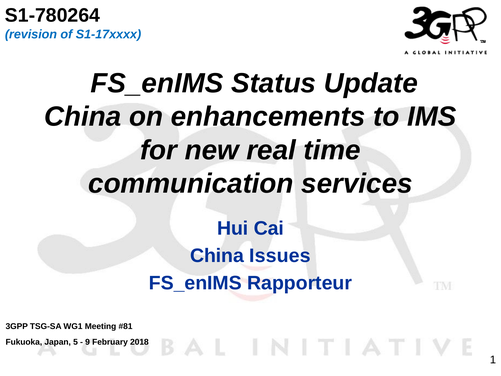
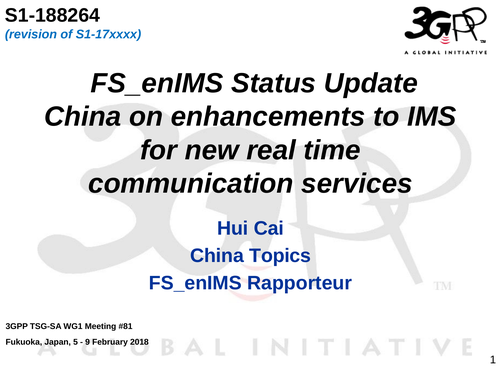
S1-780264: S1-780264 -> S1-188264 (53, 16)
Issues: Issues -> Topics (280, 256)
